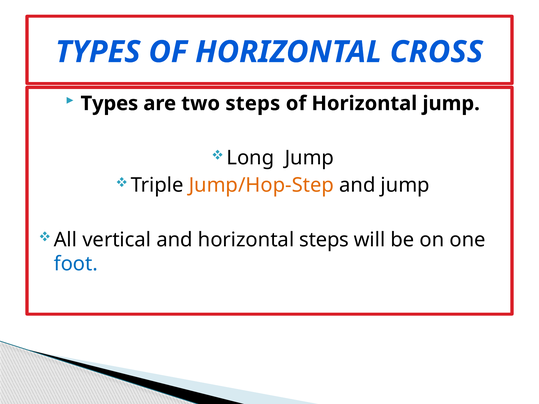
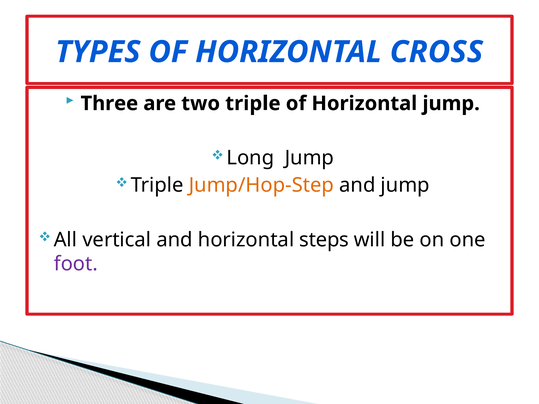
Types: Types -> Three (109, 104)
two steps: steps -> triple (253, 104)
foot colour: blue -> purple (76, 264)
